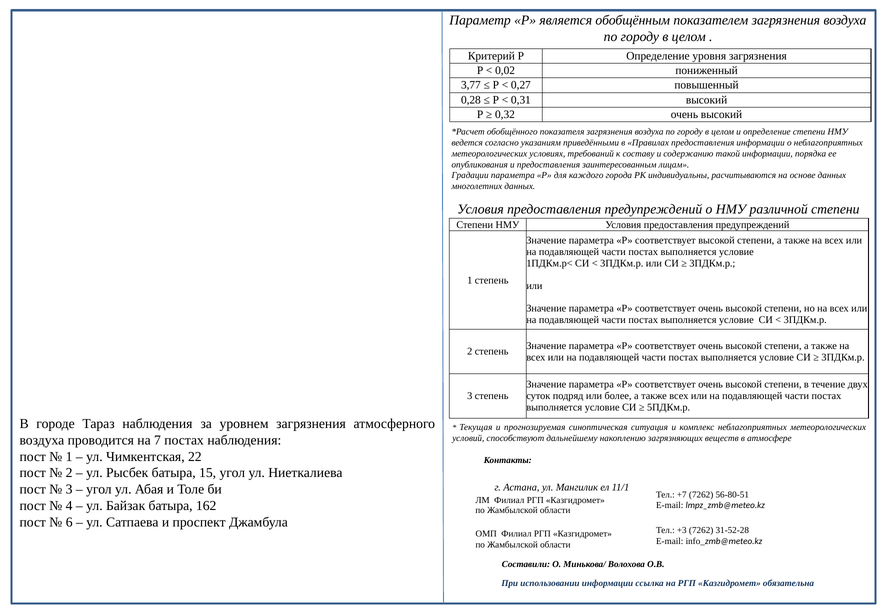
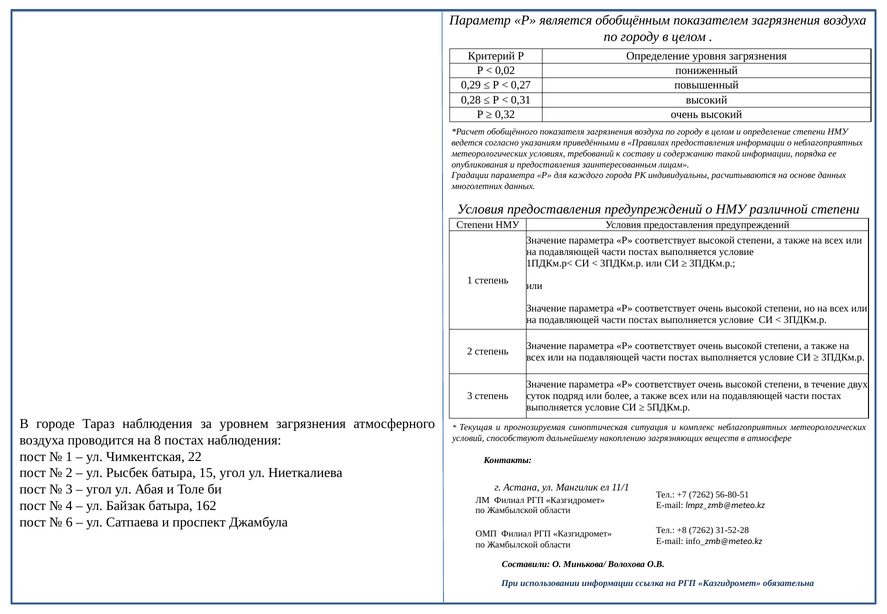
3,77: 3,77 -> 0,29 (471, 85)
7: 7 -> 8 (158, 440)
+3: +3 -> +8 (682, 530)
